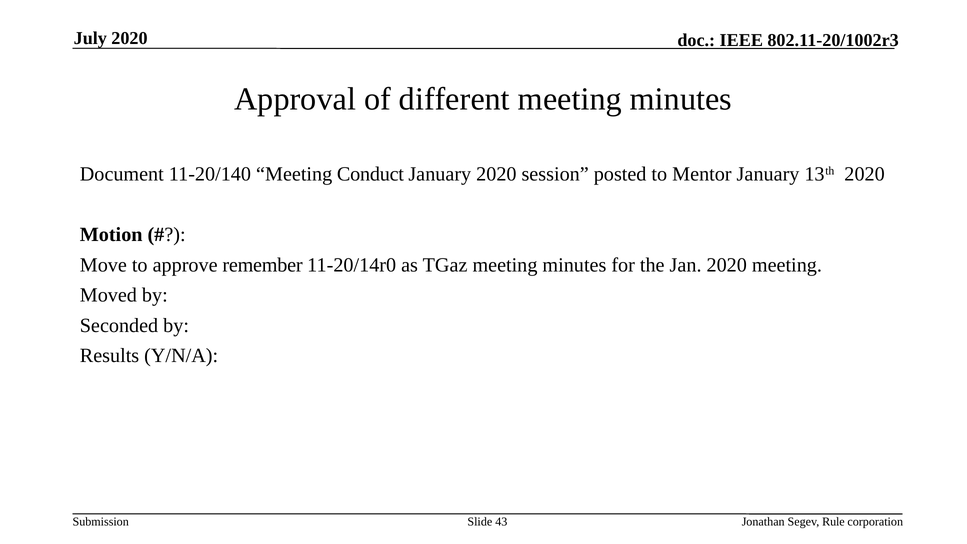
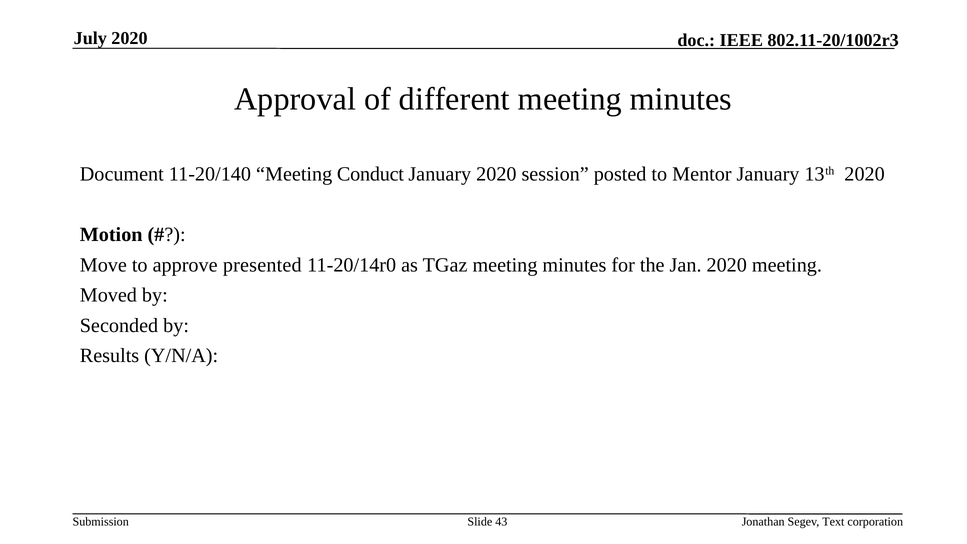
remember: remember -> presented (262, 265)
Rule: Rule -> Text (833, 522)
